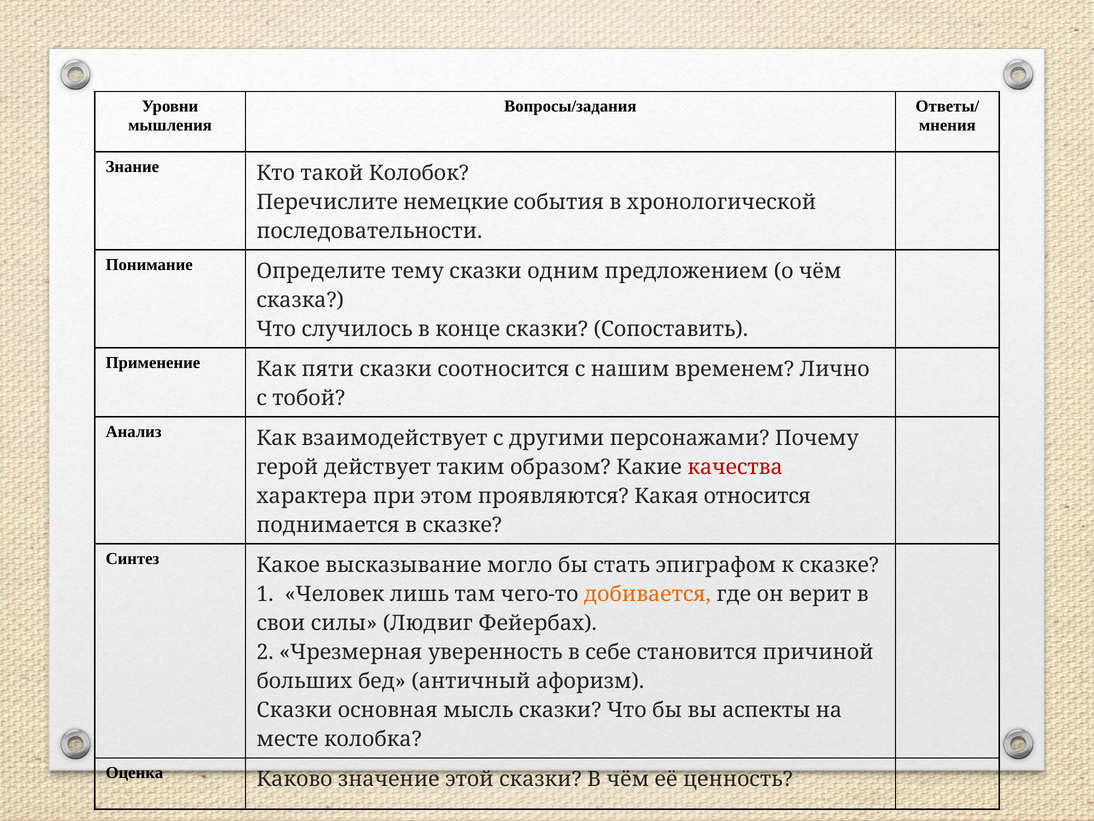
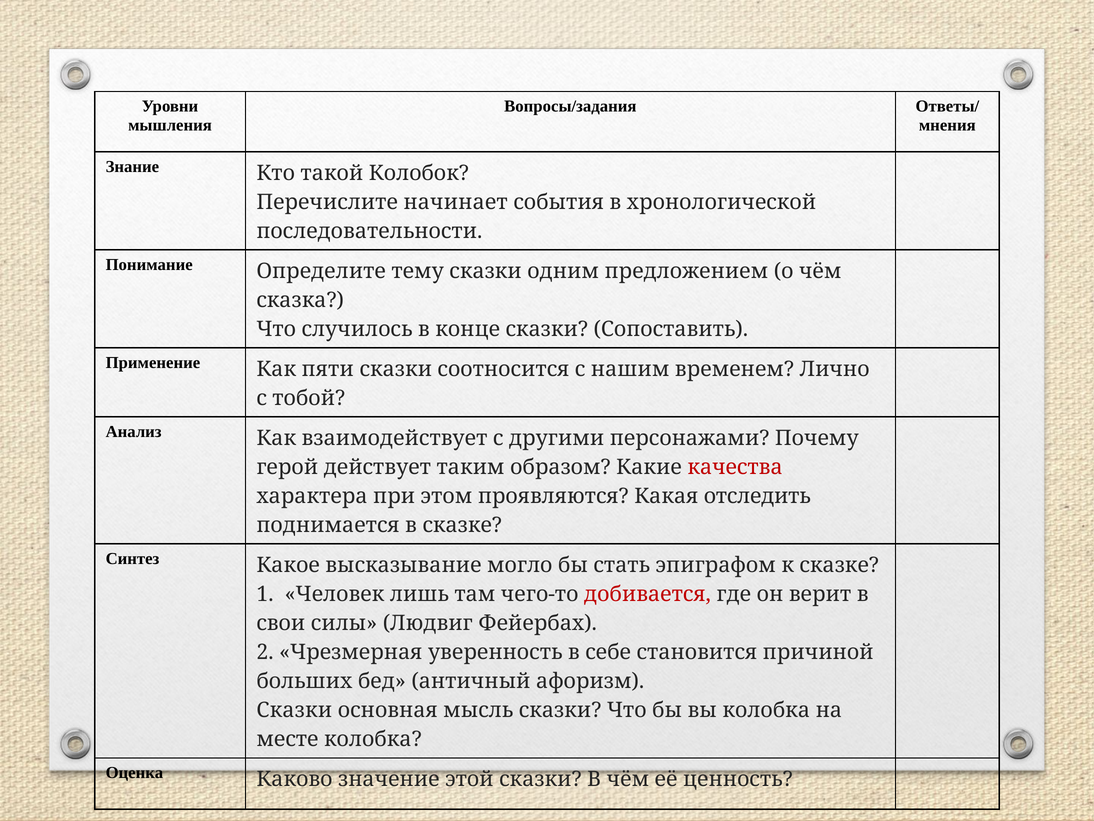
немецкие: немецкие -> начинает (456, 202)
относится: относится -> отследить (757, 496)
добивается colour: orange -> red (647, 594)
вы аспекты: аспекты -> колобка (766, 710)
